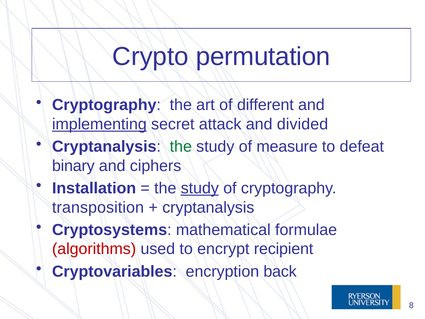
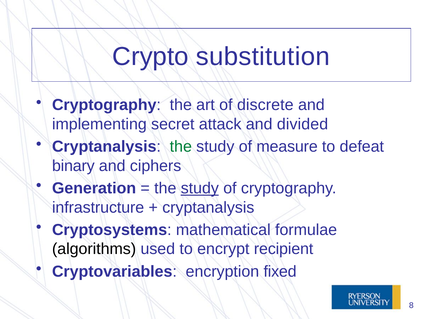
permutation: permutation -> substitution (263, 57)
different: different -> discrete (265, 105)
implementing underline: present -> none (99, 124)
Installation: Installation -> Generation (94, 188)
transposition: transposition -> infrastructure (98, 207)
algorithms colour: red -> black (94, 249)
back: back -> fixed (280, 271)
